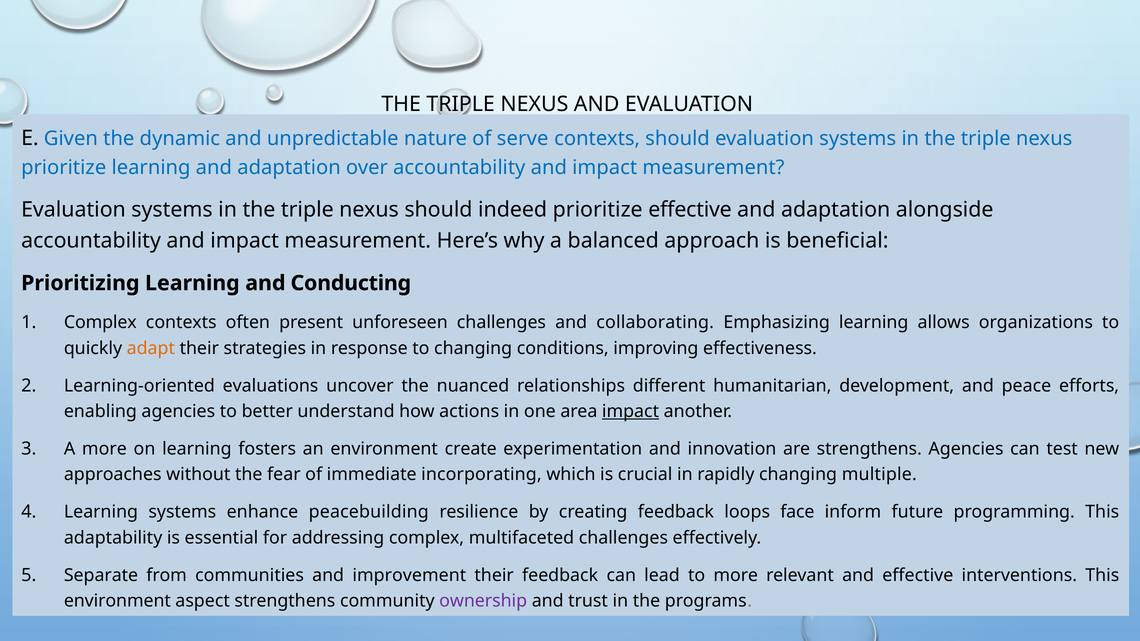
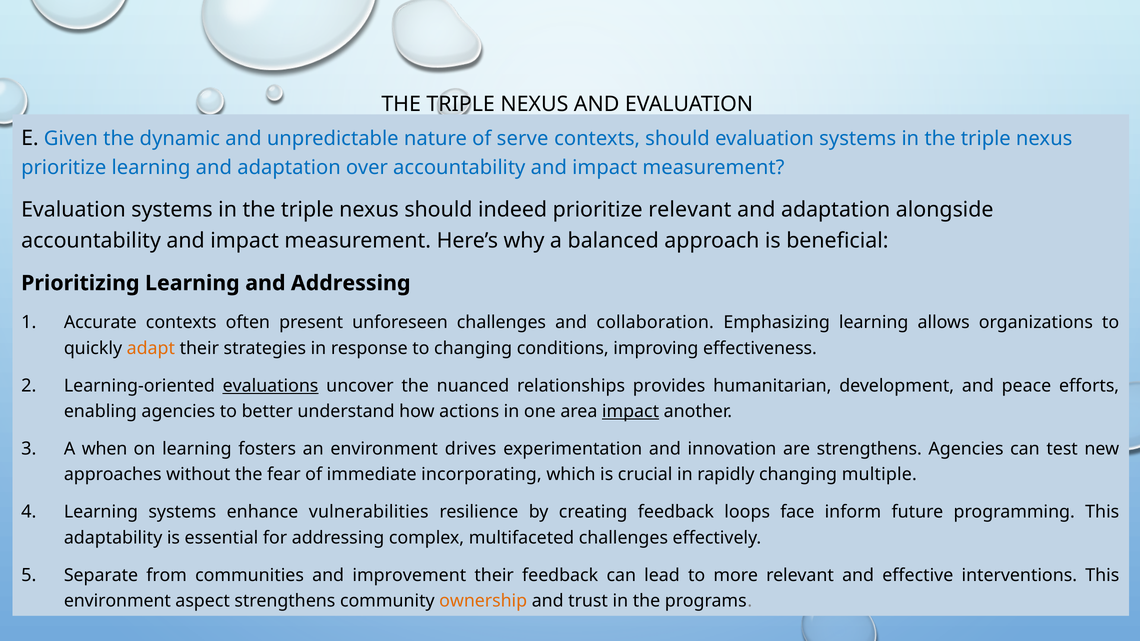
prioritize effective: effective -> relevant (690, 210)
and Conducting: Conducting -> Addressing (351, 283)
Complex: Complex -> Accurate (100, 323)
collaborating: collaborating -> collaboration (655, 323)
evaluations underline: none -> present (271, 386)
different: different -> provides (669, 386)
A more: more -> when (105, 449)
create: create -> drives (471, 449)
peacebuilding: peacebuilding -> vulnerabilities (369, 512)
ownership colour: purple -> orange (483, 601)
